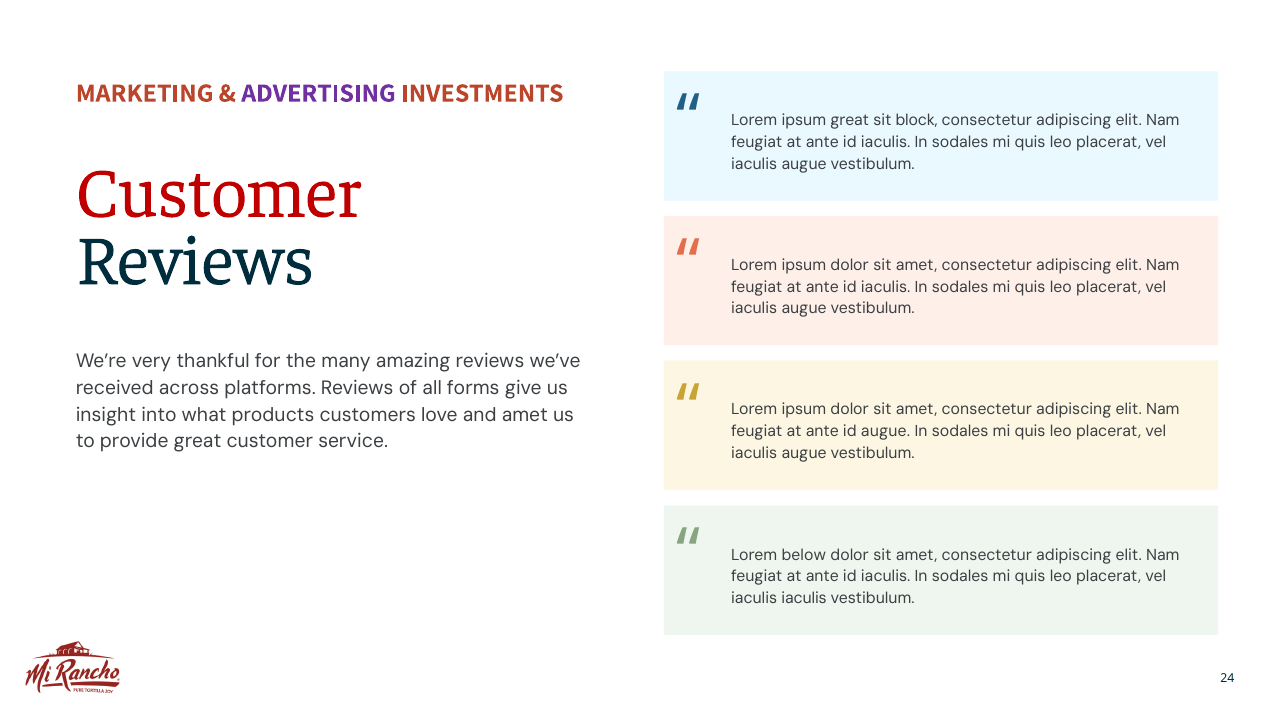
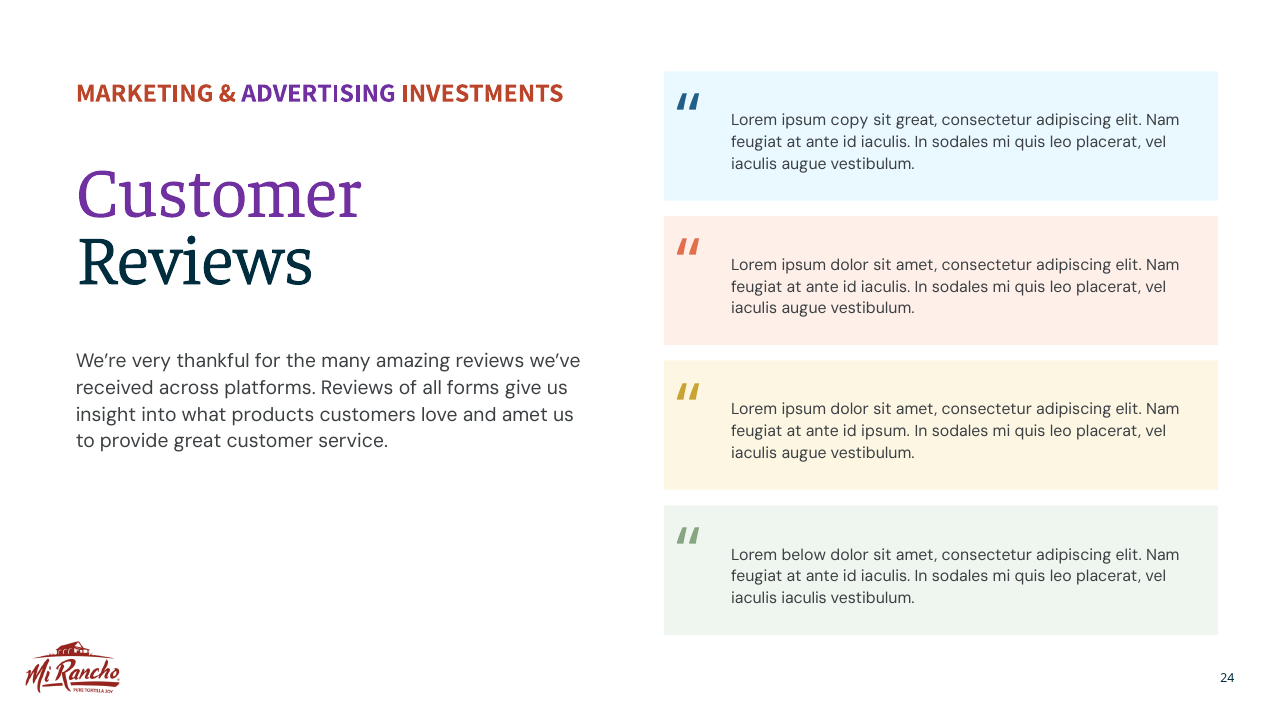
ipsum great: great -> copy (850, 120)
sit block: block -> great (917, 120)
Customer colour: red -> purple (219, 194)
id augue: augue -> ipsum (886, 431)
